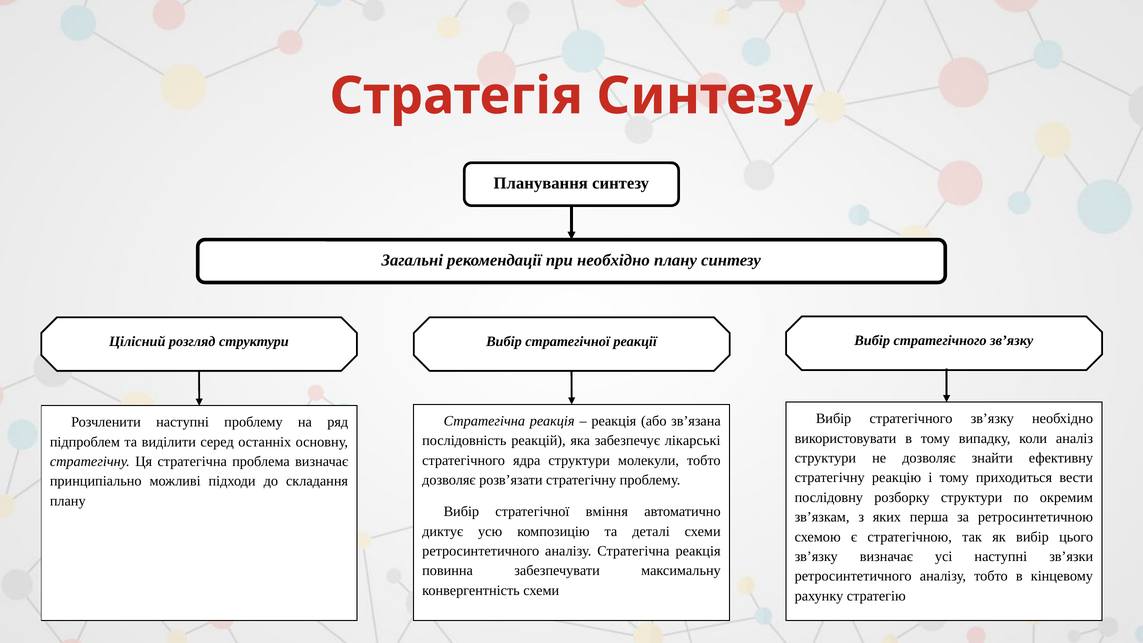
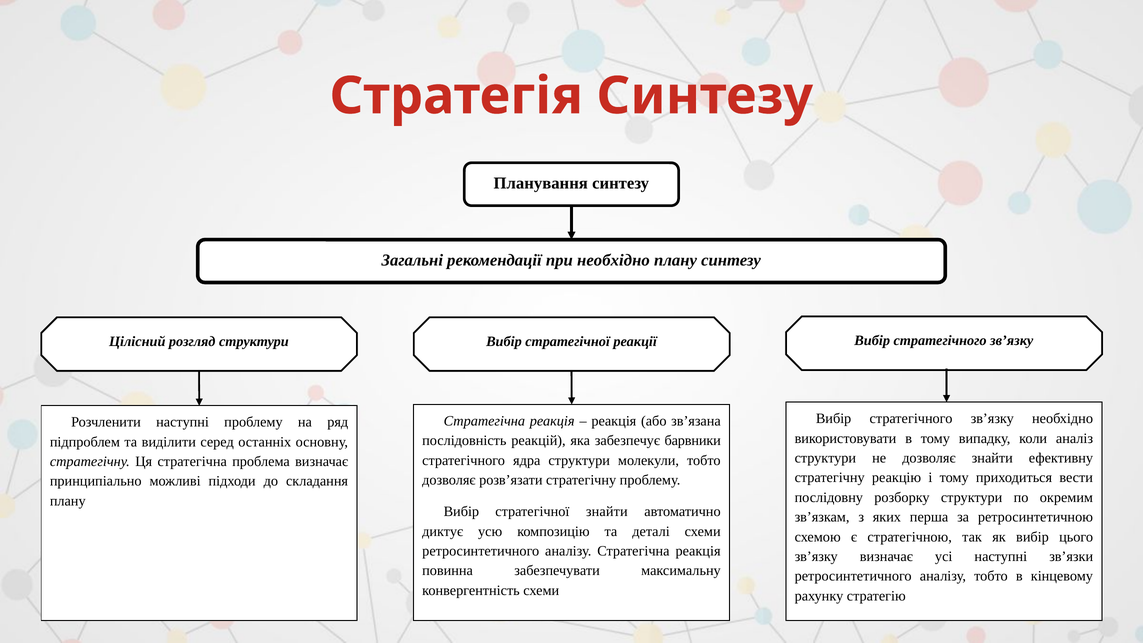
лікарські: лікарські -> барвники (693, 441)
стратегічної вміння: вміння -> знайти (607, 512)
